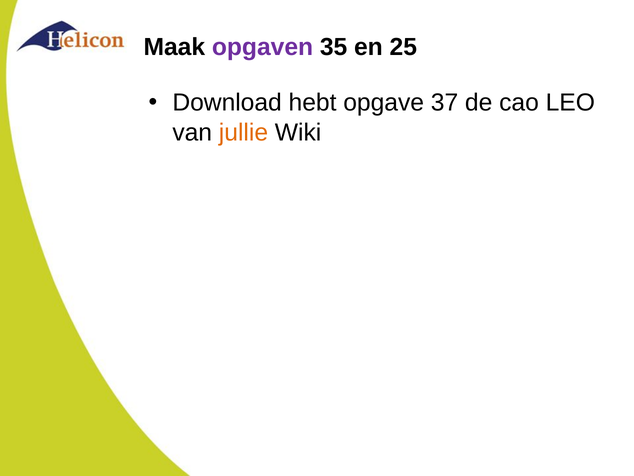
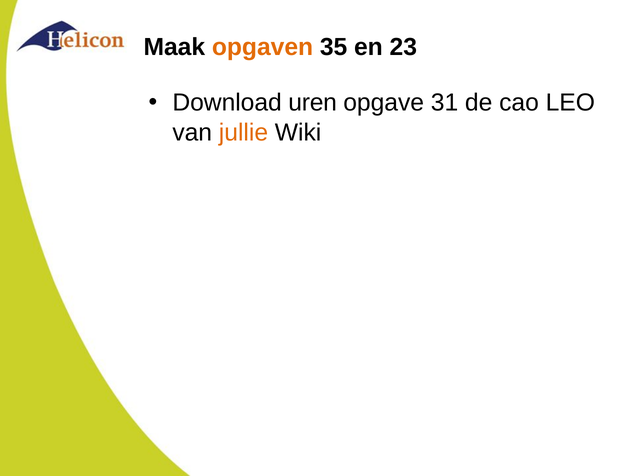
opgaven colour: purple -> orange (263, 47)
25: 25 -> 23 (403, 47)
hebt: hebt -> uren (313, 103)
37: 37 -> 31 (445, 103)
